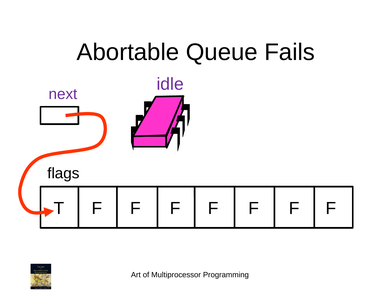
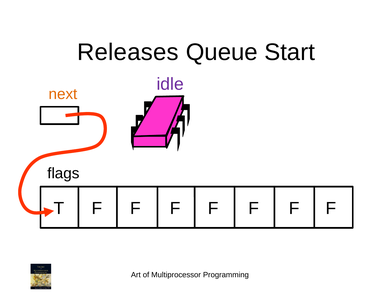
Abortable: Abortable -> Releases (128, 52)
Fails: Fails -> Start (290, 52)
next colour: purple -> orange (63, 94)
